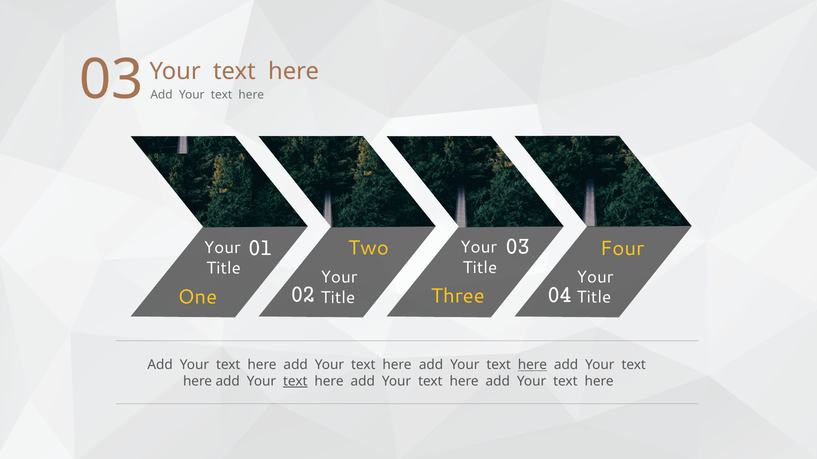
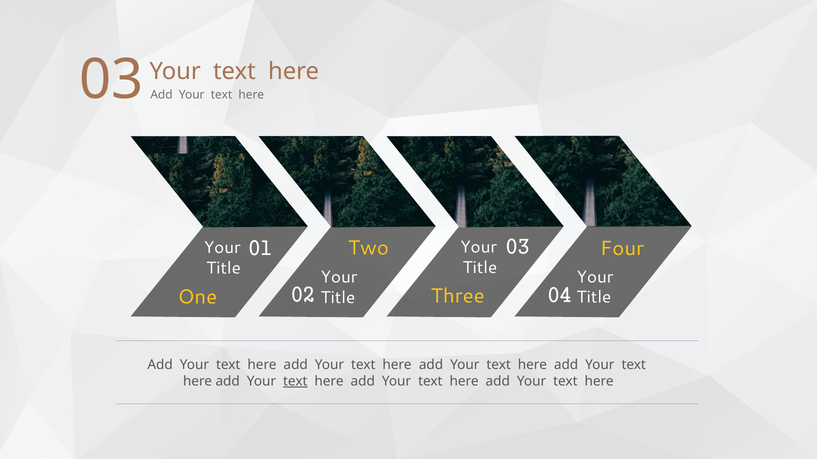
here underline: present -> none (532, 365)
